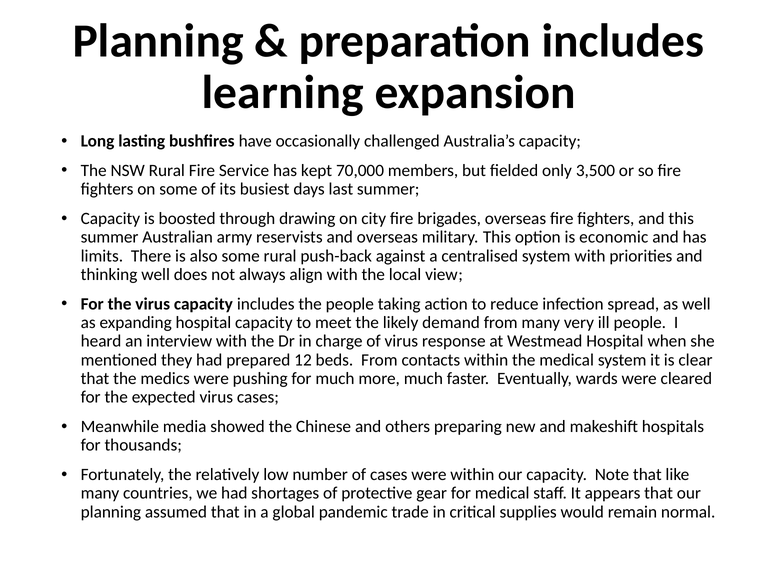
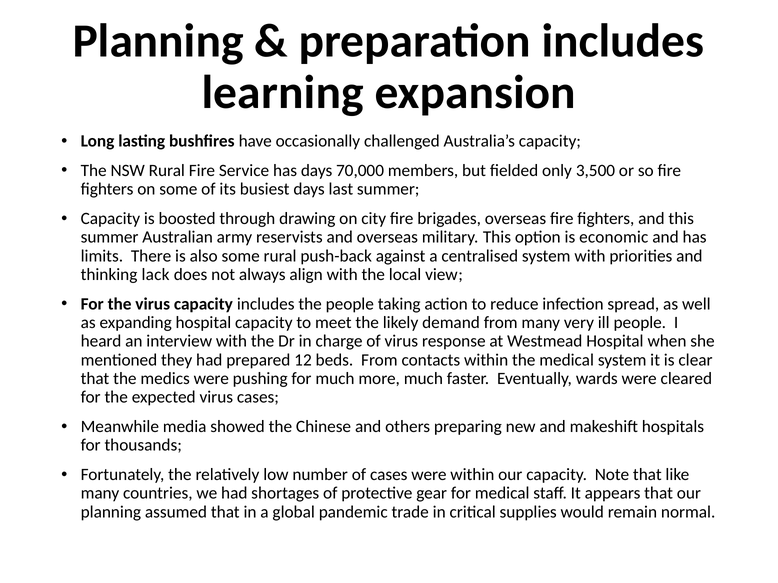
has kept: kept -> days (317, 171)
thinking well: well -> lack (156, 275)
